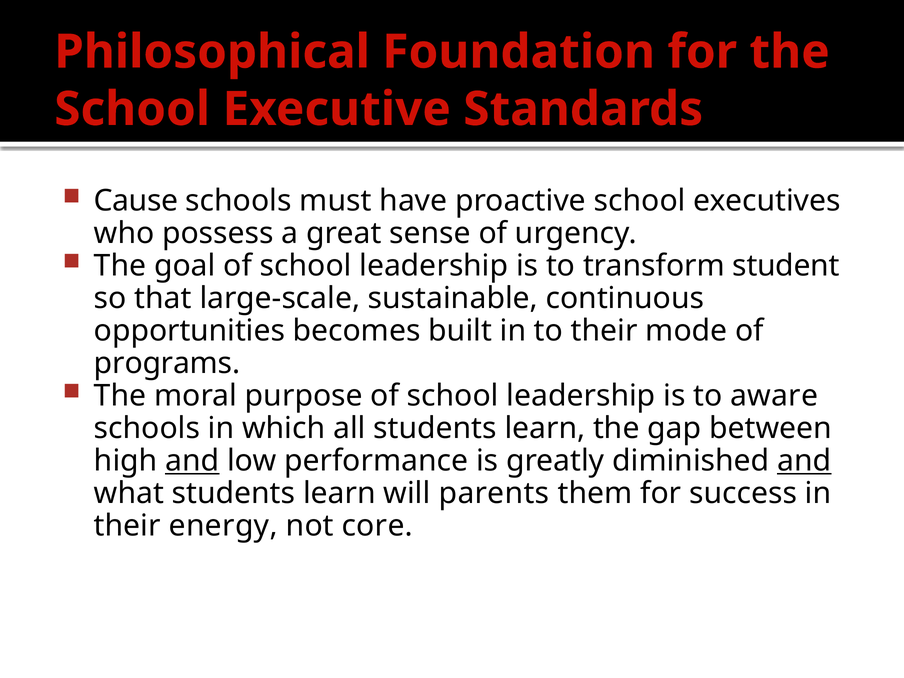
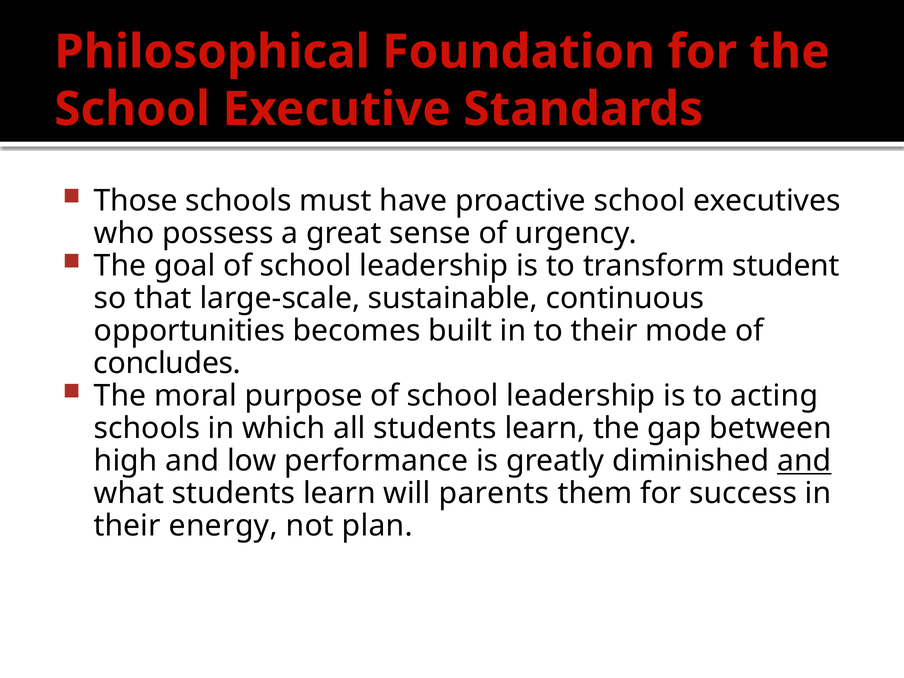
Cause: Cause -> Those (136, 201)
programs: programs -> concludes (167, 363)
aware: aware -> acting (774, 396)
and underline: present -> none (192, 461)
core: core -> plan (377, 526)
